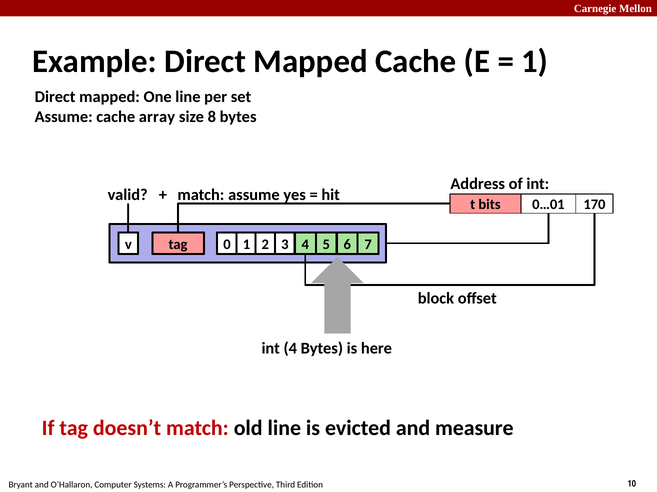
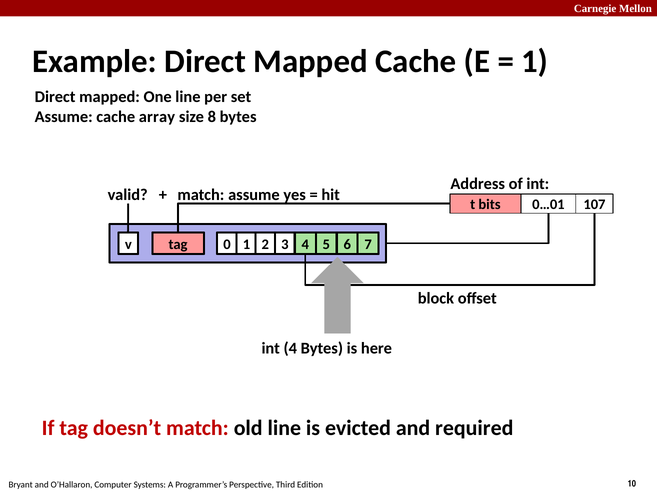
170: 170 -> 107 (594, 205)
measure: measure -> required (474, 429)
